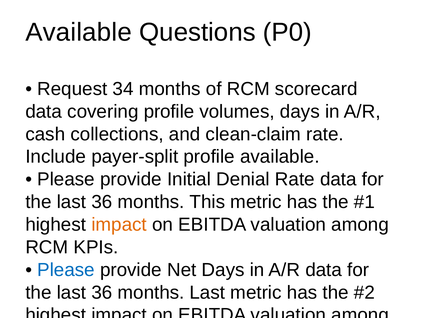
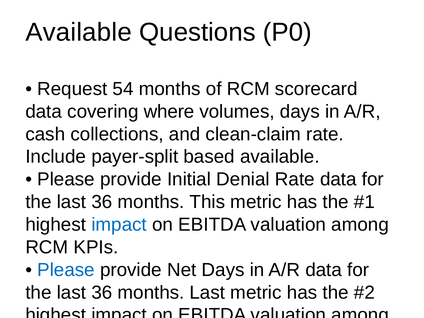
34: 34 -> 54 (123, 89)
covering profile: profile -> where (169, 112)
payer-split profile: profile -> based (209, 157)
impact colour: orange -> blue (119, 225)
